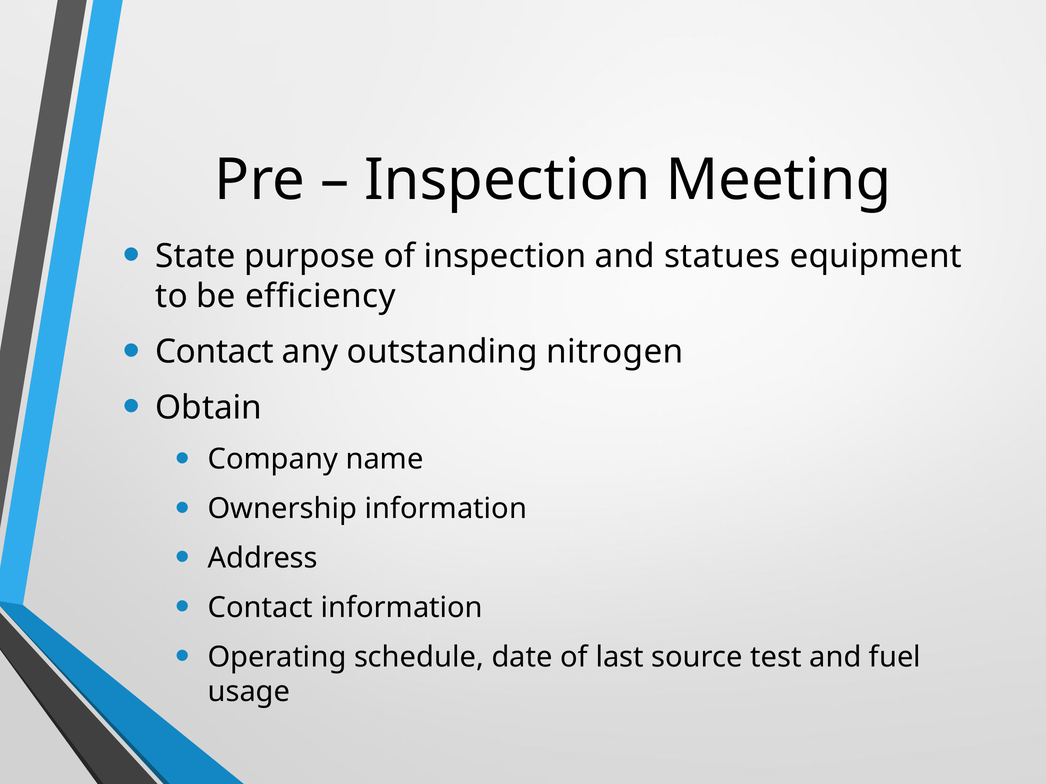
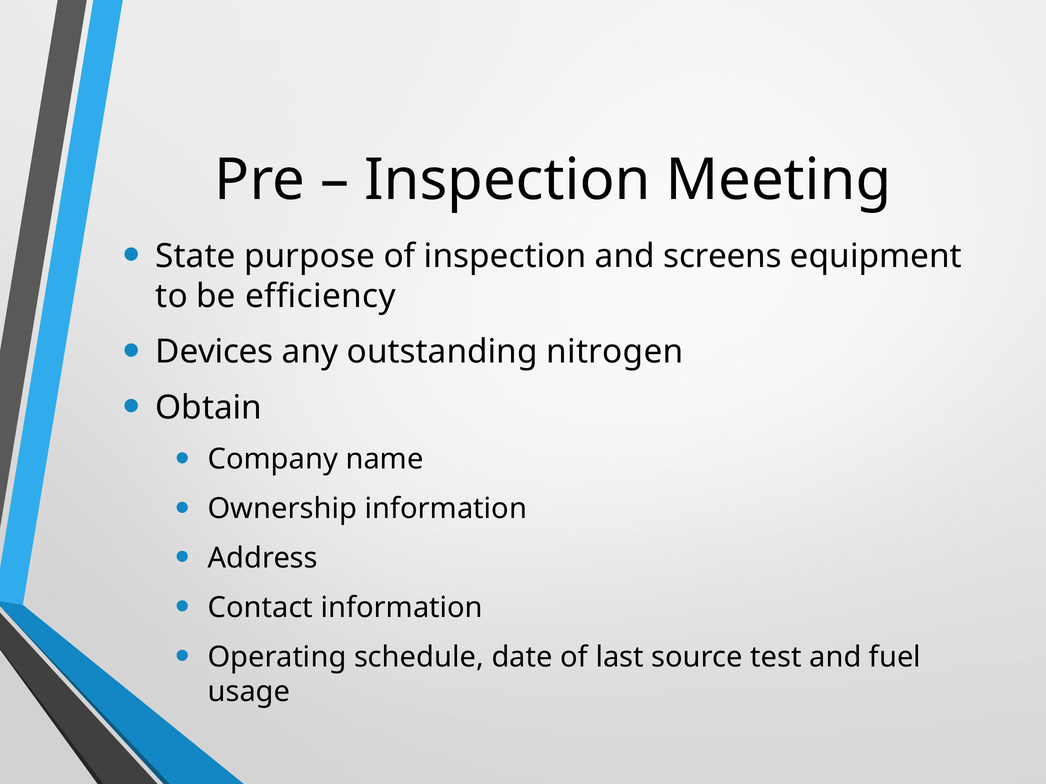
statues: statues -> screens (723, 256)
Contact: Contact -> Devices (214, 352)
